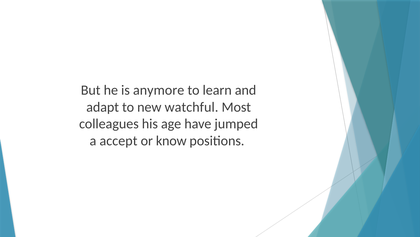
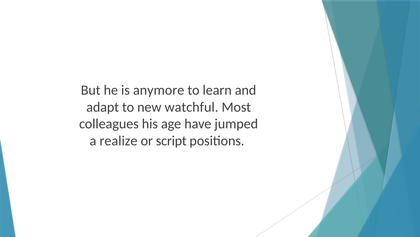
accept: accept -> realize (118, 140)
know: know -> script (171, 140)
